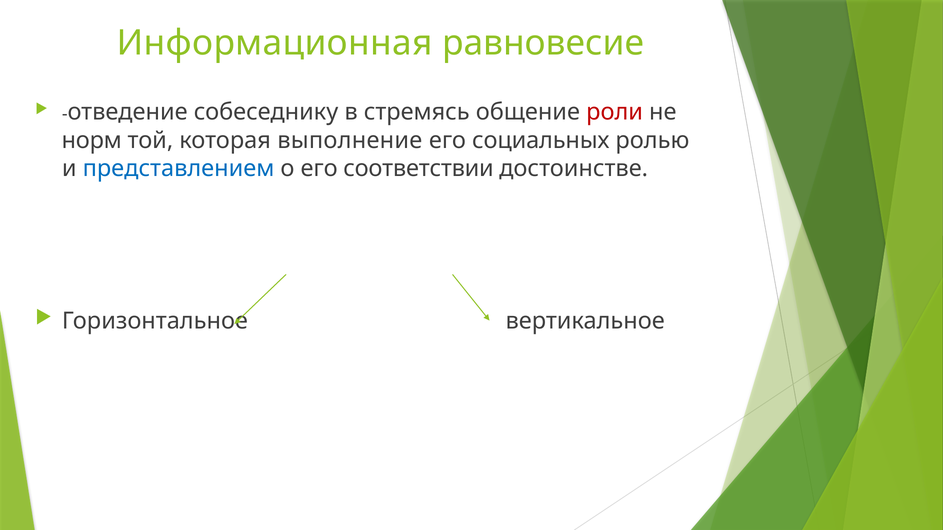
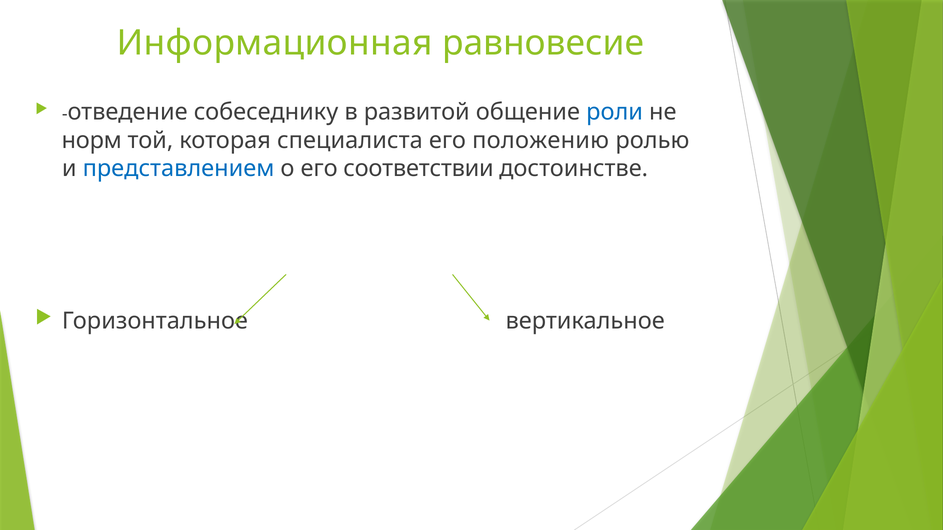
стремясь: стремясь -> развитой (417, 112)
роли colour: red -> blue (615, 112)
выполнение: выполнение -> специалиста (350, 140)
социальных: социальных -> положению (541, 140)
